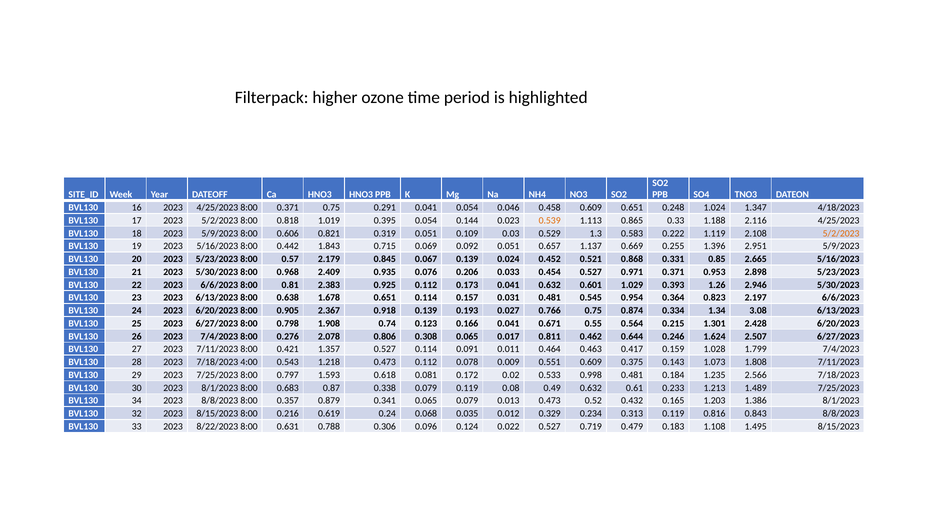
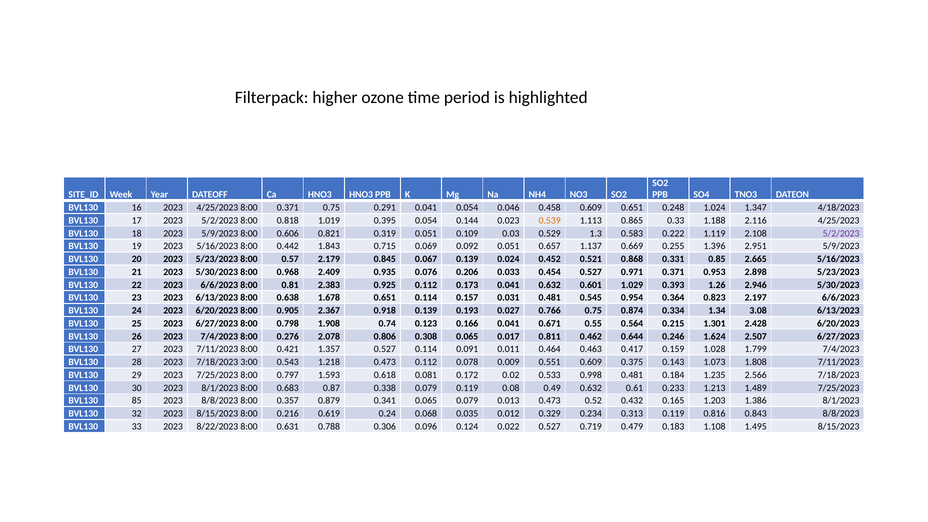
5/2/2023 colour: orange -> purple (841, 233)
4:00: 4:00 -> 3:00 (249, 362)
34: 34 -> 85 (137, 401)
